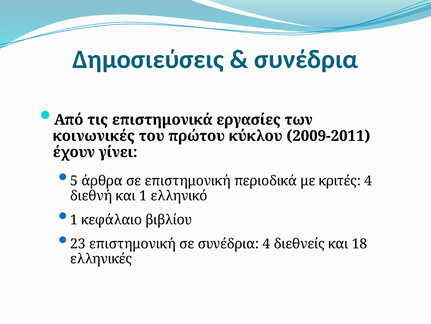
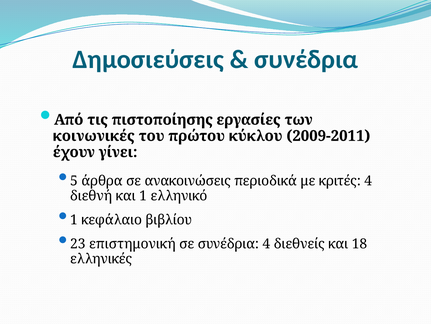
επιστημονικά: επιστημονικά -> πιστοποίησης (162, 119)
σε επιστημονική: επιστημονική -> ανακοινώσεις (188, 181)
